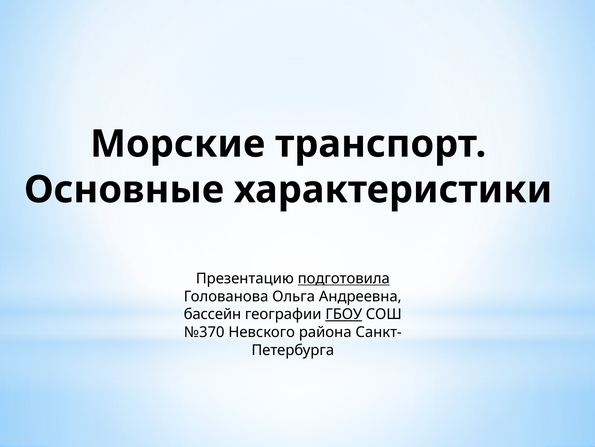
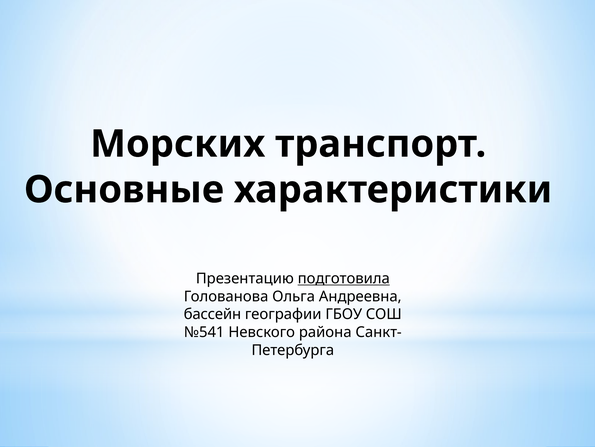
Морские: Морские -> Морских (178, 144)
ГБОУ underline: present -> none (344, 314)
№370: №370 -> №541 (204, 332)
